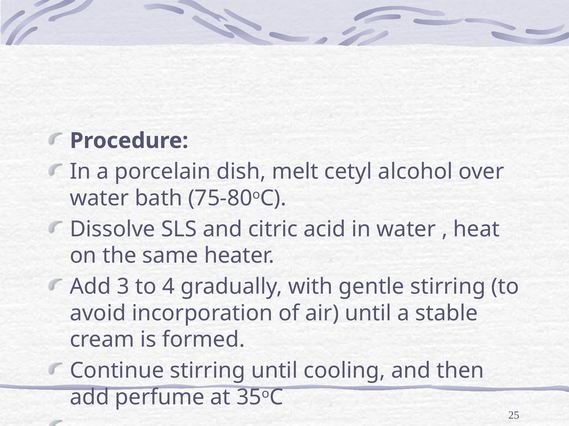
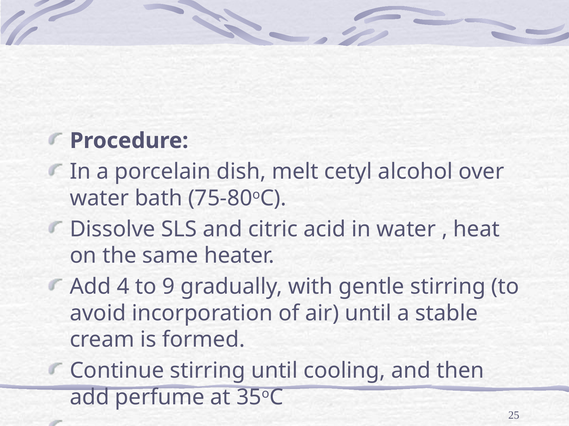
3: 3 -> 4 (123, 287)
4: 4 -> 9 (168, 287)
